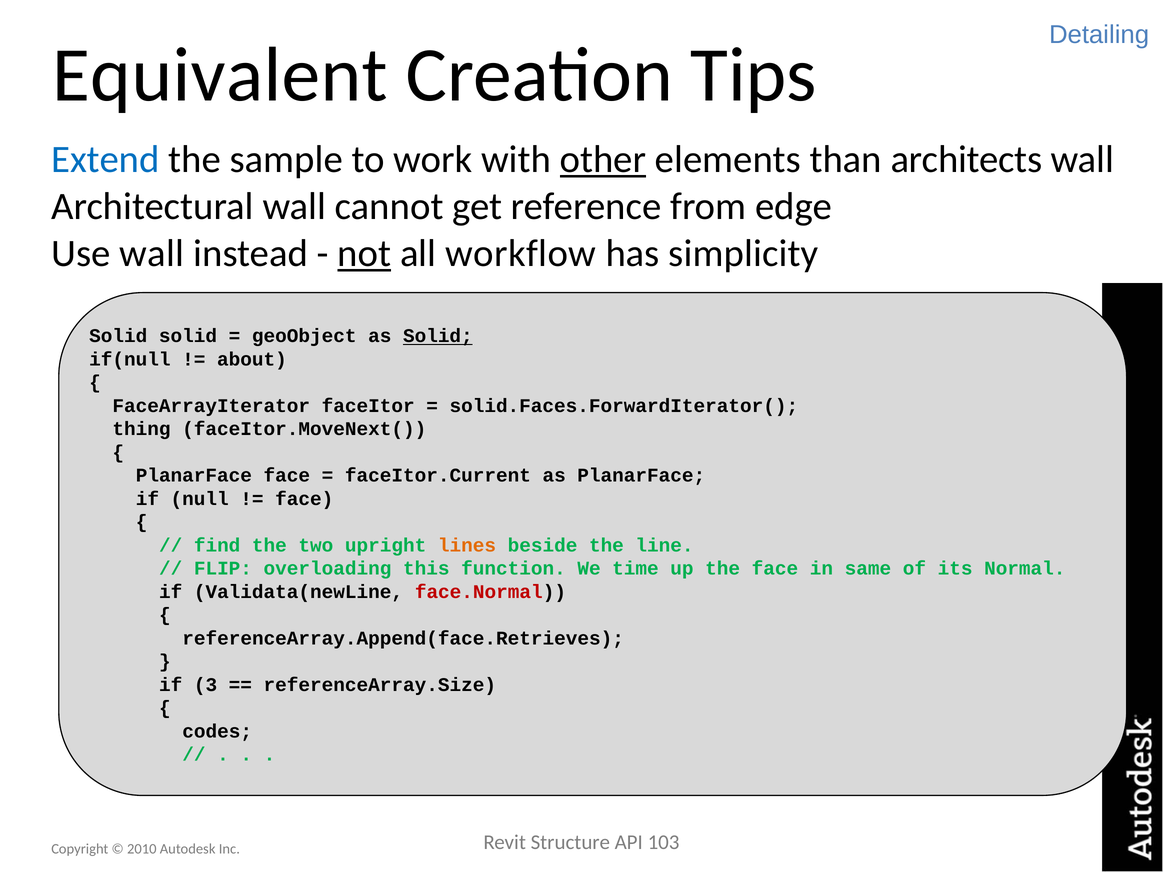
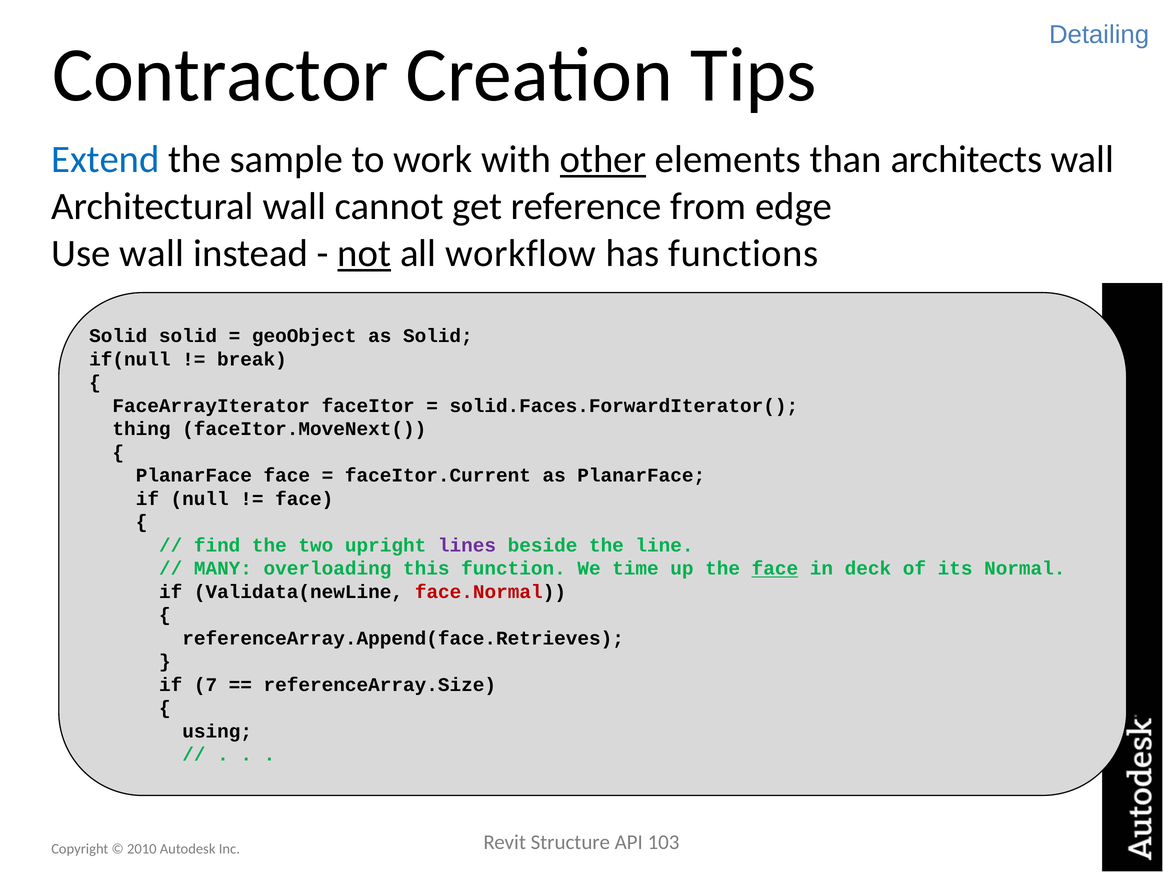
Equivalent: Equivalent -> Contractor (220, 75)
simplicity: simplicity -> functions (743, 254)
Solid underline: present -> none (438, 336)
about: about -> break (252, 359)
lines colour: orange -> purple (467, 545)
FLIP: FLIP -> MANY (223, 569)
face underline: none -> present (775, 569)
same: same -> deck (868, 569)
3: 3 -> 7 (206, 685)
codes: codes -> using (217, 732)
